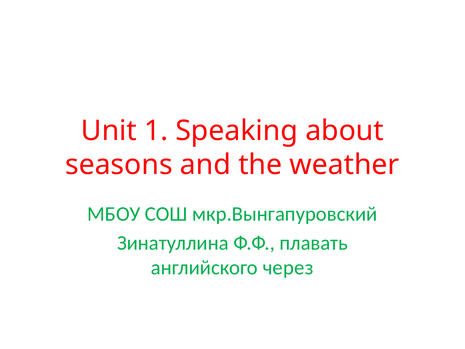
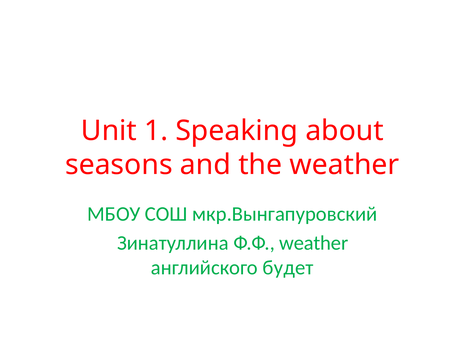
Ф.Ф плавать: плавать -> weather (314, 243)
через: через -> будет (288, 268)
